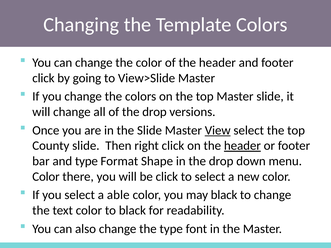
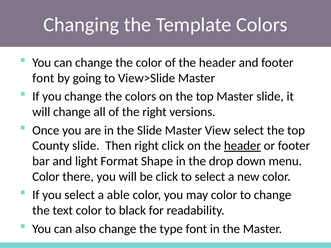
click: click -> font (43, 78)
of the drop: drop -> right (154, 112)
View underline: present -> none (218, 130)
and type: type -> light (86, 161)
may black: black -> color (224, 195)
